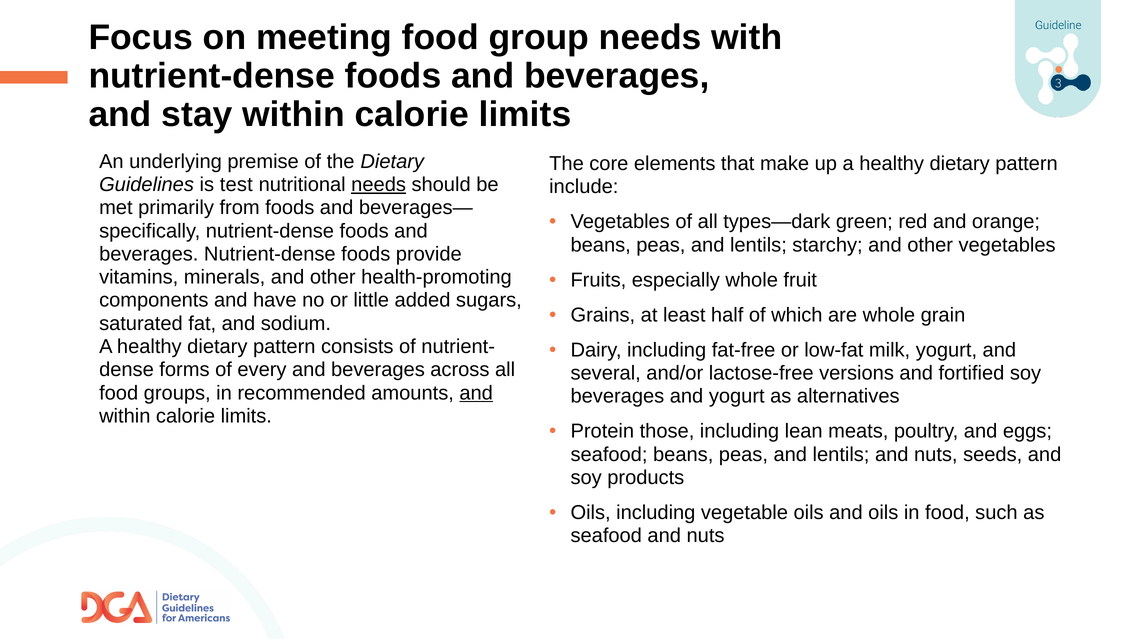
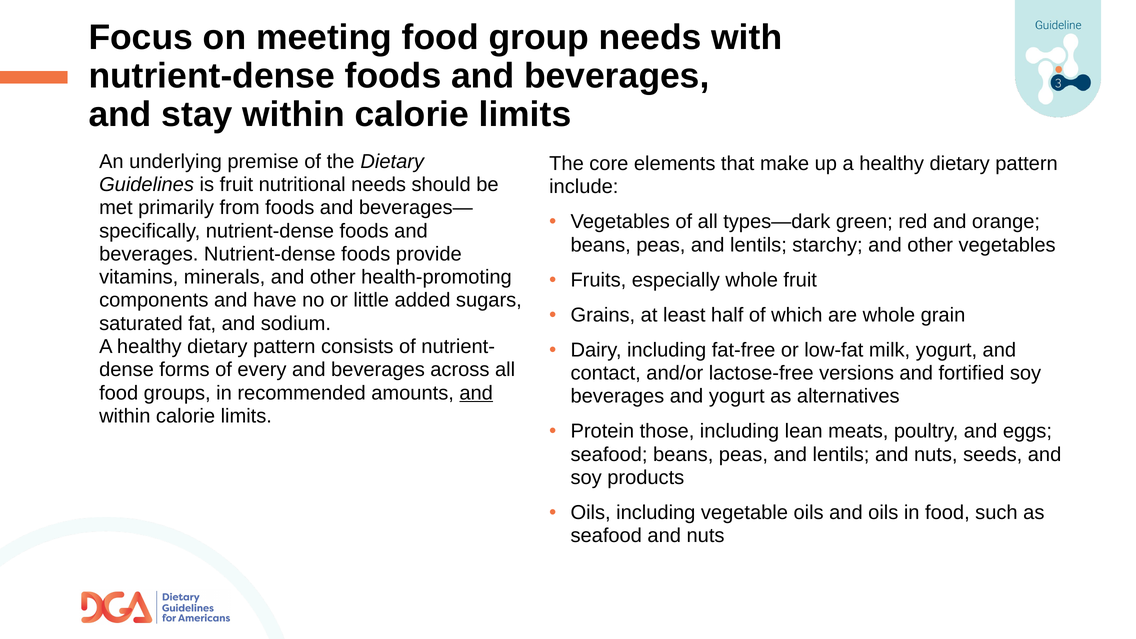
is test: test -> fruit (236, 185)
needs underline: present -> none (379, 185)
several: several -> contact (606, 373)
